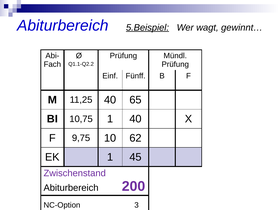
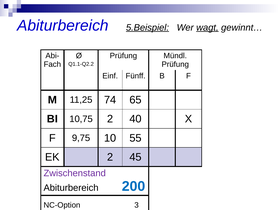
wagt underline: none -> present (207, 28)
11,25 40: 40 -> 74 (110, 100)
10,75 1: 1 -> 2 (110, 119)
62: 62 -> 55 (136, 138)
EK 1: 1 -> 2 (110, 157)
200 colour: purple -> blue (134, 186)
